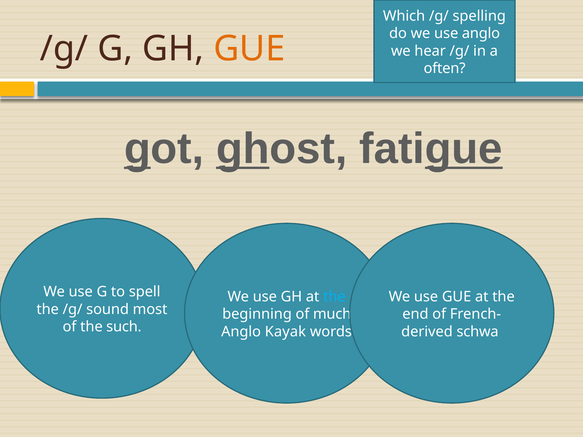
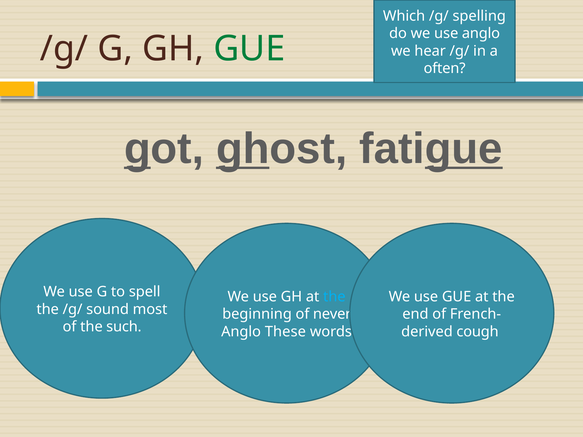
GUE colour: orange -> green (249, 49)
much: much -> never (332, 314)
Kayak: Kayak -> These (285, 332)
schwa: schwa -> cough (478, 332)
